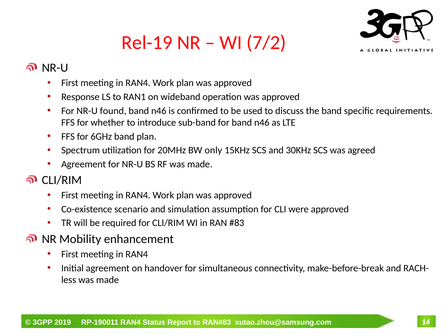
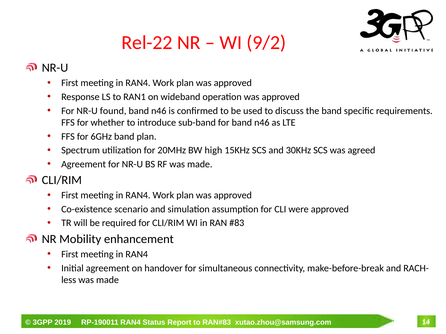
Rel-19: Rel-19 -> Rel-22 (147, 43)
7/2: 7/2 -> 9/2 (266, 43)
only: only -> high (213, 151)
